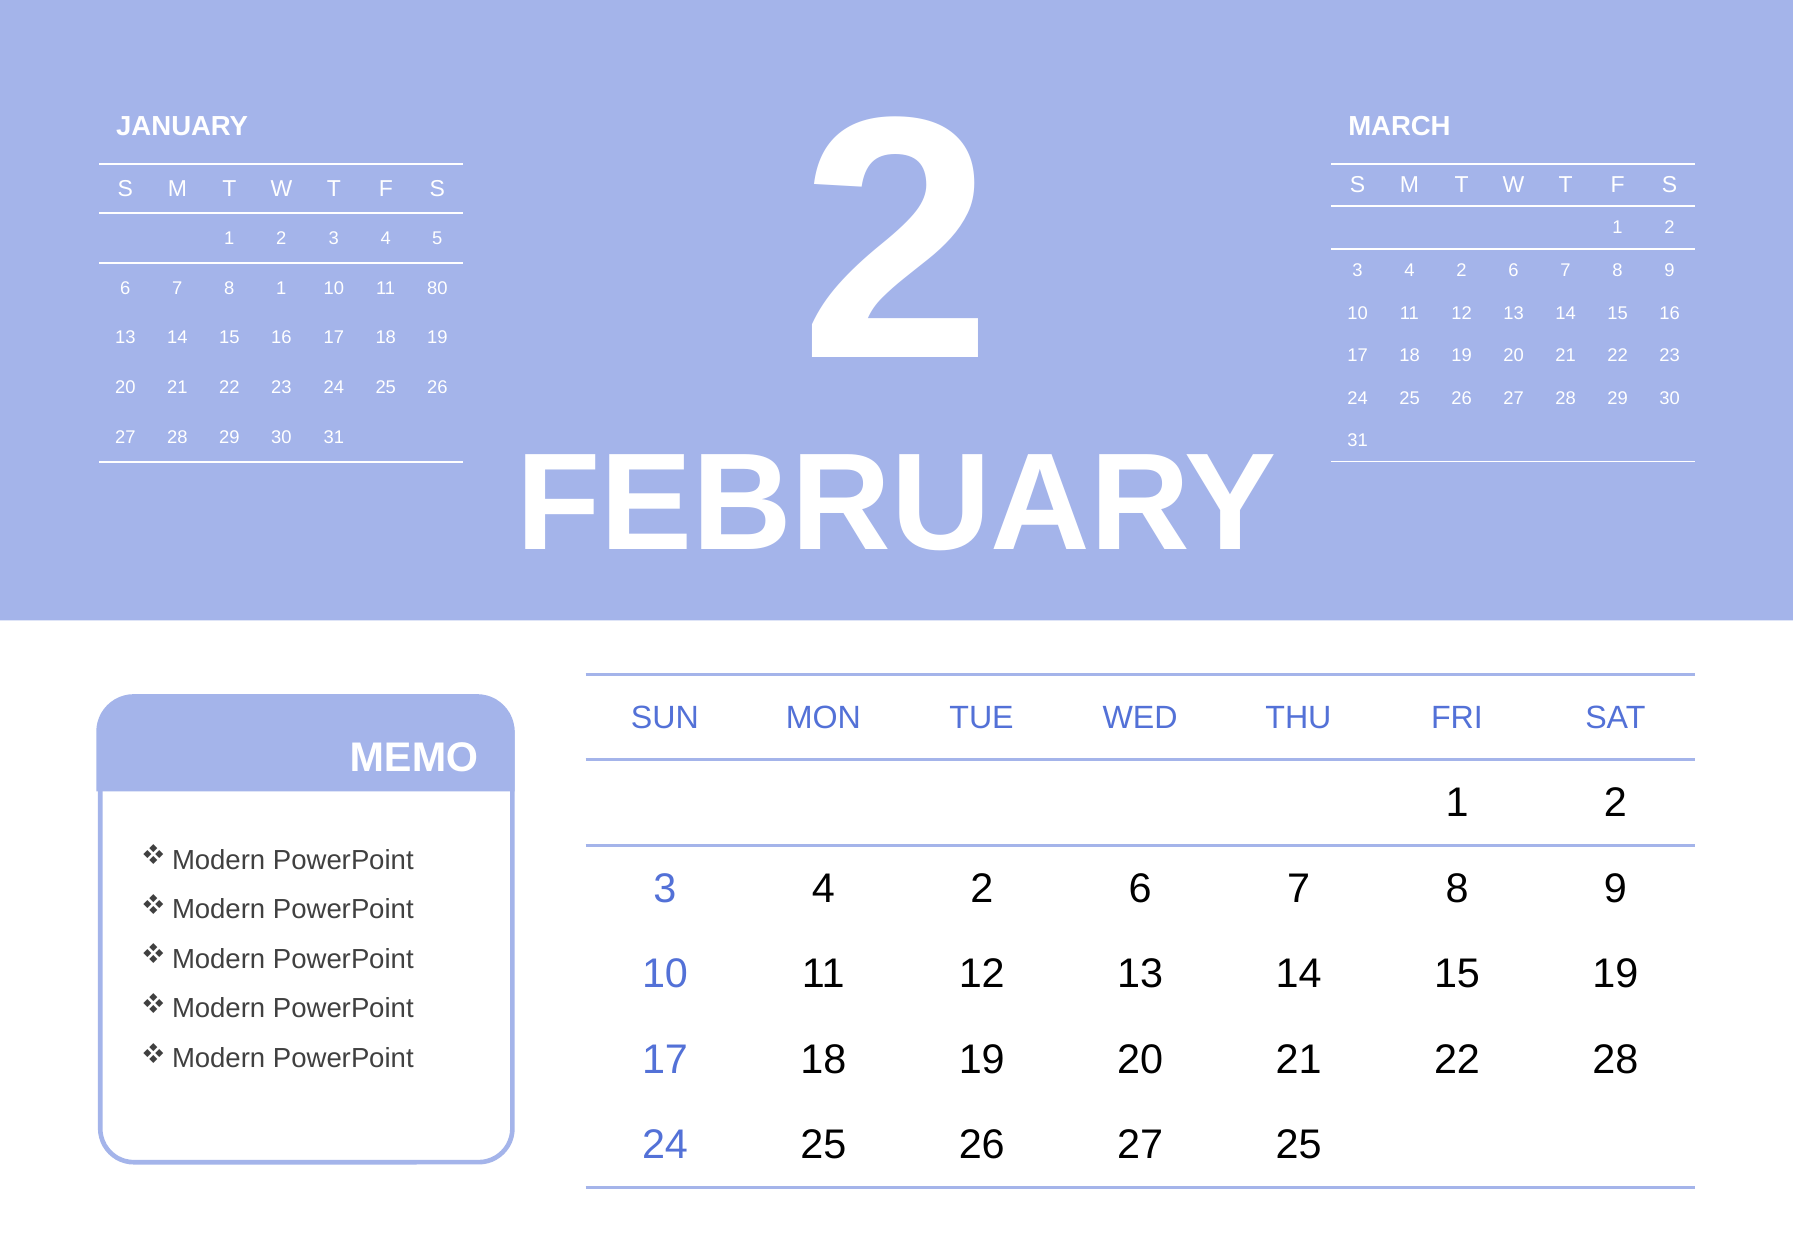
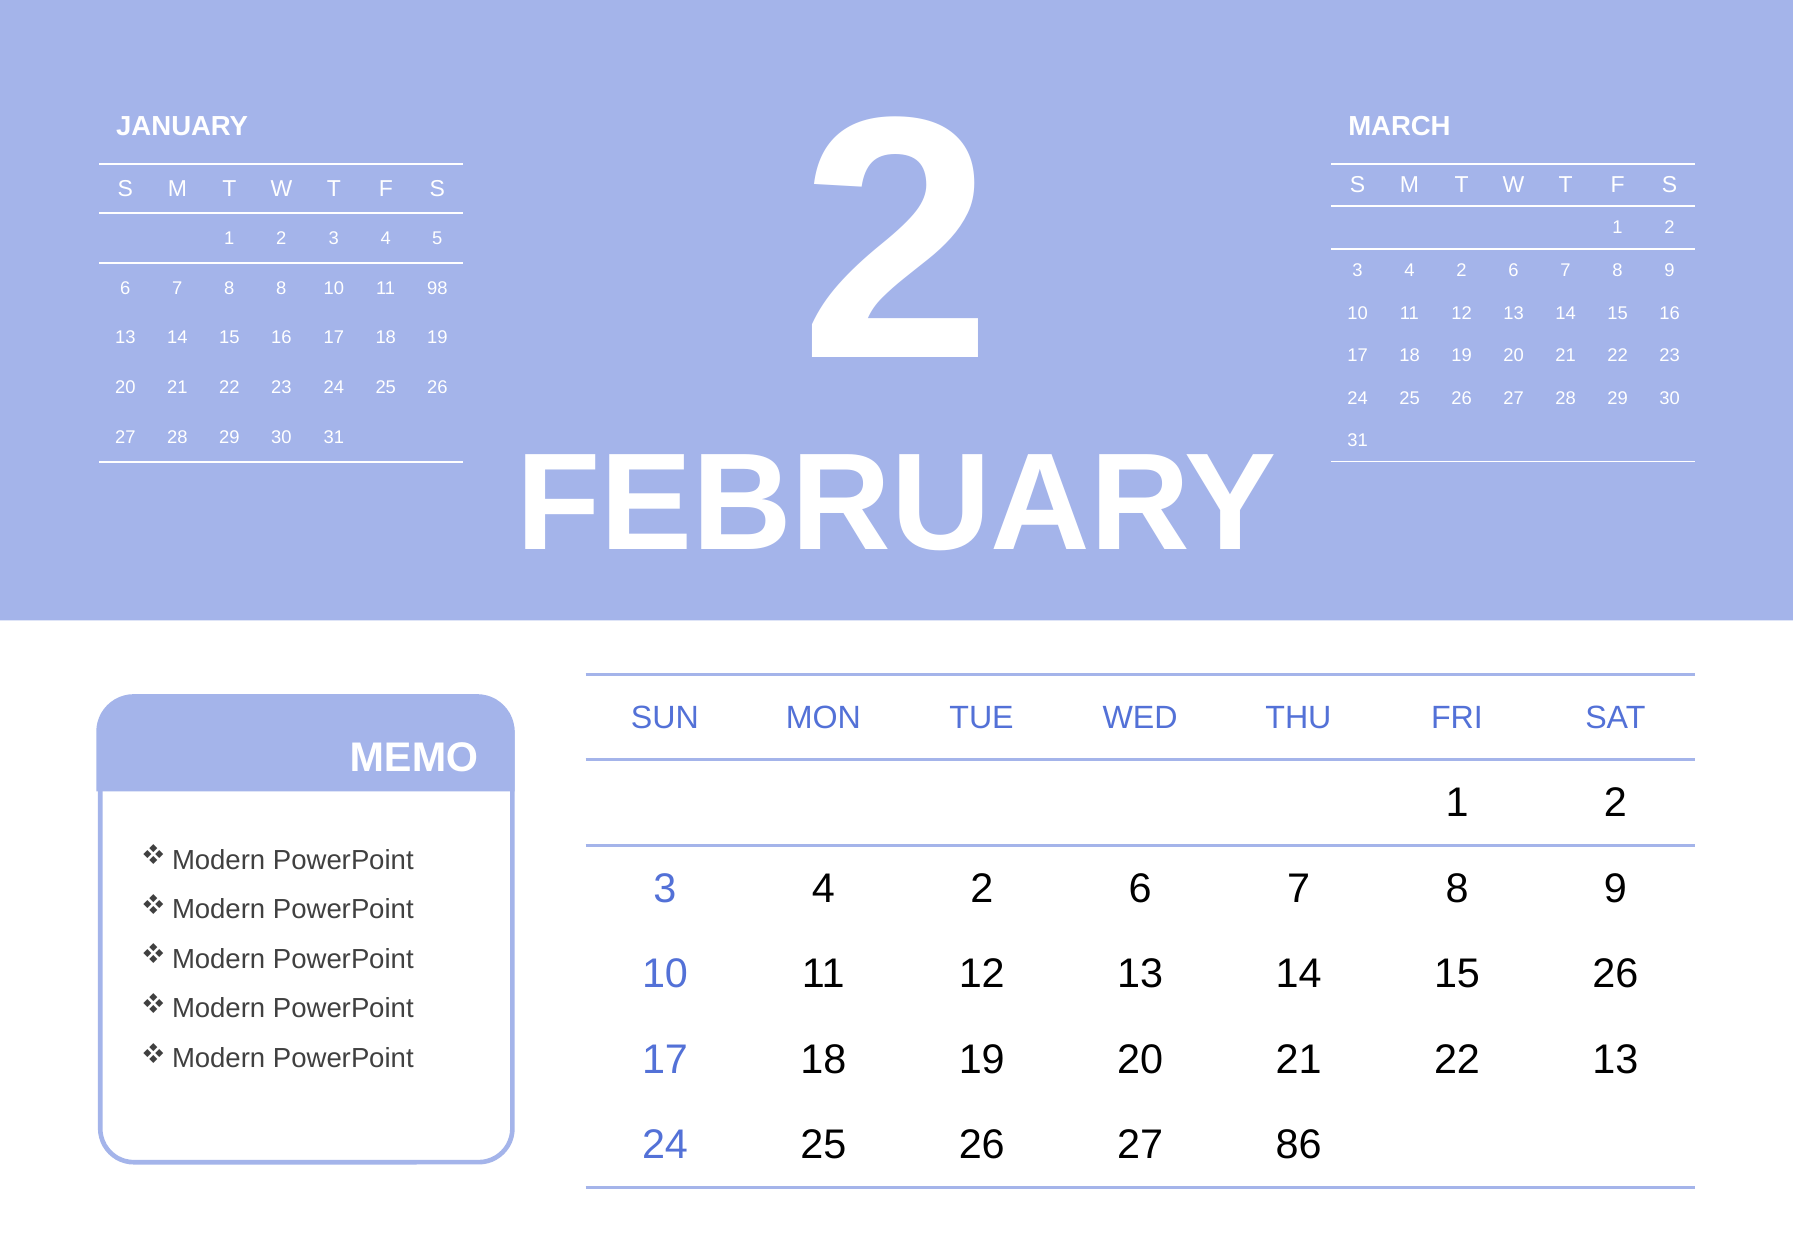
8 1: 1 -> 8 (281, 288)
80: 80 -> 98 (437, 288)
15 19: 19 -> 26 (1615, 974)
22 28: 28 -> 13 (1615, 1060)
27 25: 25 -> 86 (1299, 1145)
